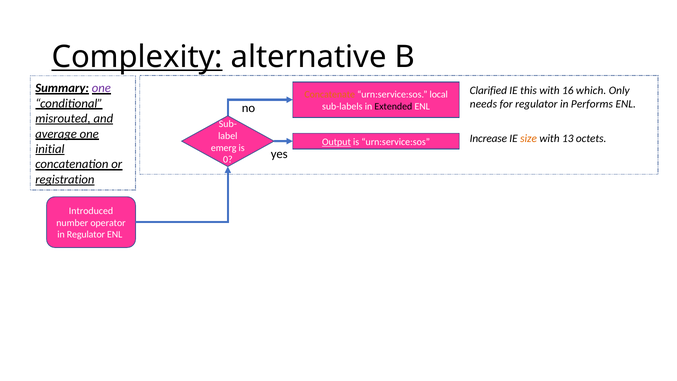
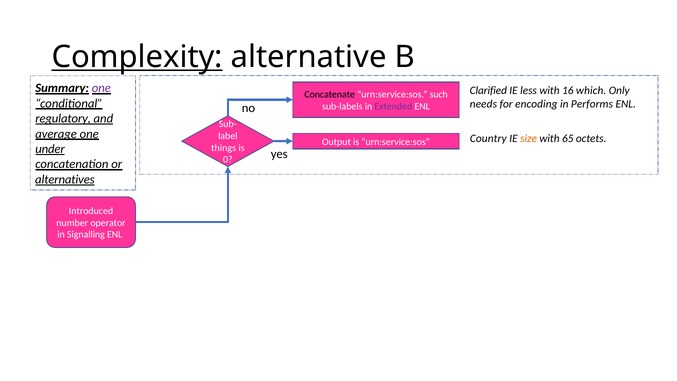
this: this -> less (529, 90)
Concatenate colour: orange -> black (330, 94)
local: local -> such (439, 94)
for regulator: regulator -> encoding (536, 104)
Extended colour: black -> purple (393, 106)
misrouted: misrouted -> regulatory (63, 119)
Increase: Increase -> Country (488, 139)
13: 13 -> 65 (568, 139)
Output underline: present -> none (336, 142)
emerg: emerg -> things (224, 148)
initial: initial -> under (50, 149)
registration: registration -> alternatives (65, 179)
in Regulator: Regulator -> Signalling (86, 235)
